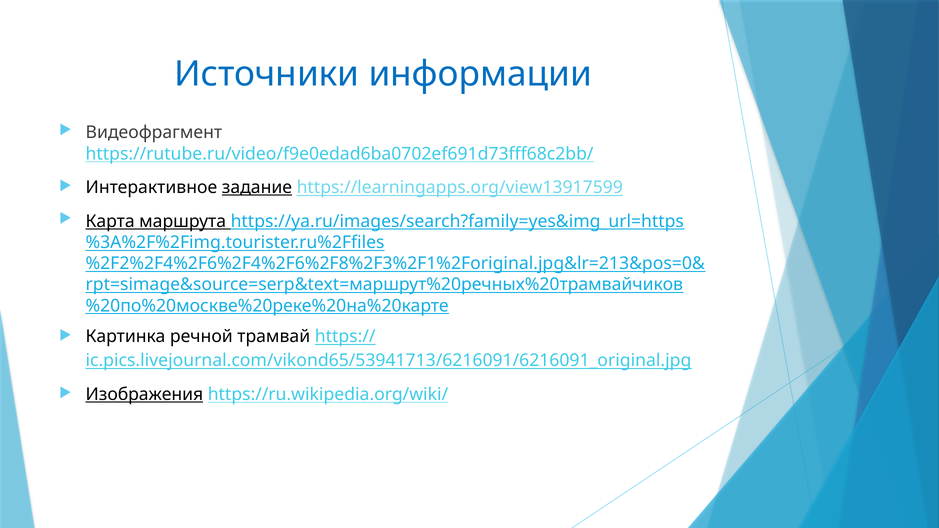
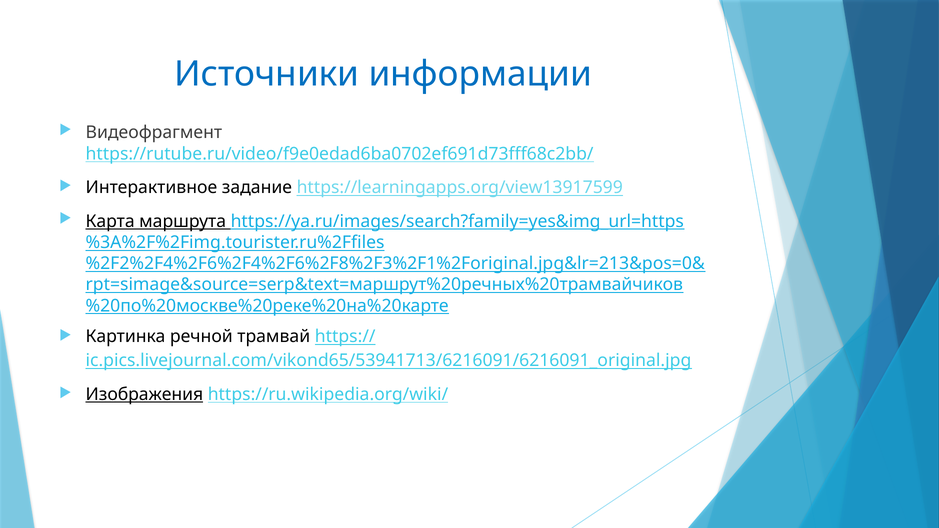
задание underline: present -> none (257, 188)
